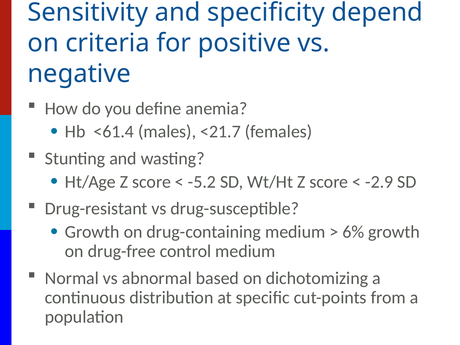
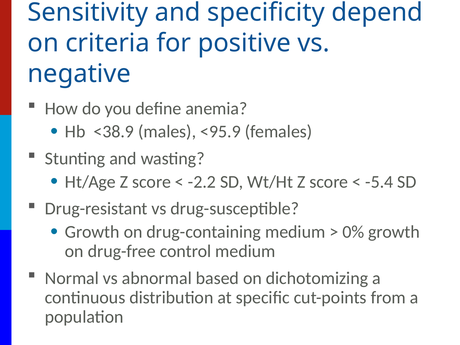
<61.4: <61.4 -> <38.9 (114, 132)
<21.7: <21.7 -> <95.9 (221, 132)
-5.2: -5.2 -> -2.2 (202, 182)
-2.9: -2.9 -> -5.4 (379, 182)
6%: 6% -> 0% (353, 232)
